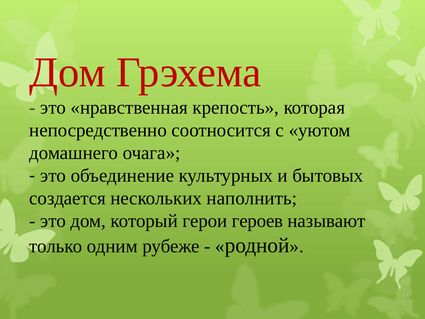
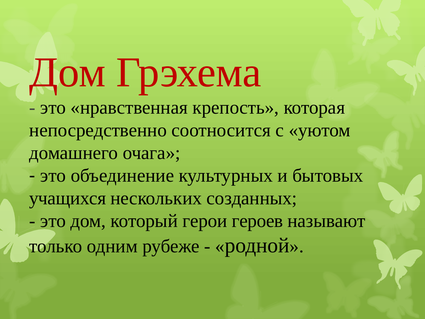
создается: создается -> учащихся (68, 198)
наполнить: наполнить -> созданных (252, 198)
